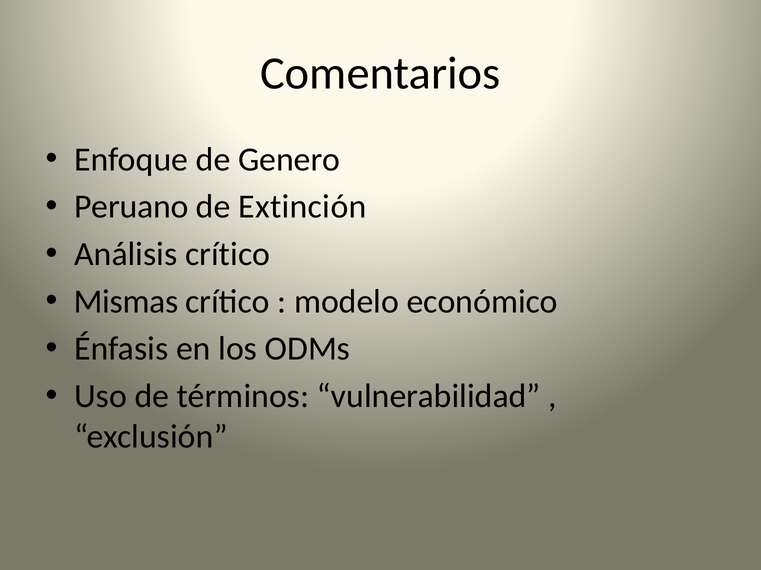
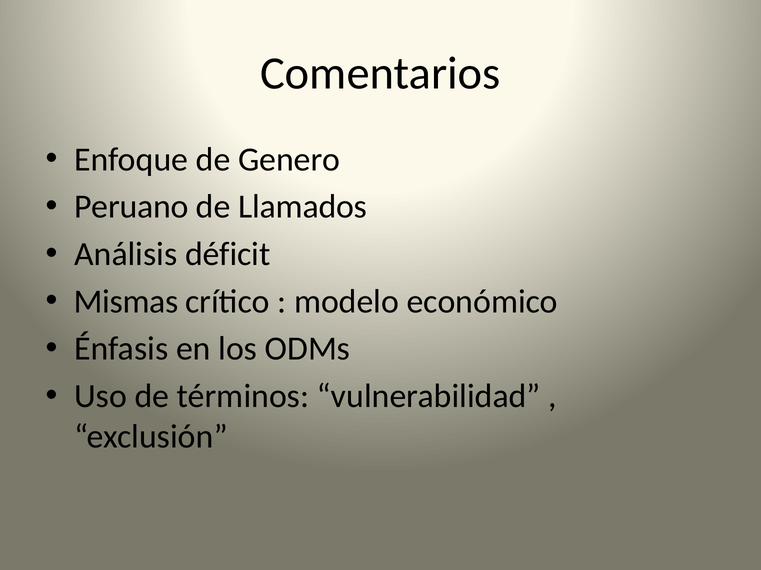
Extinción: Extinción -> Llamados (303, 207)
Análisis crítico: crítico -> déficit (228, 254)
